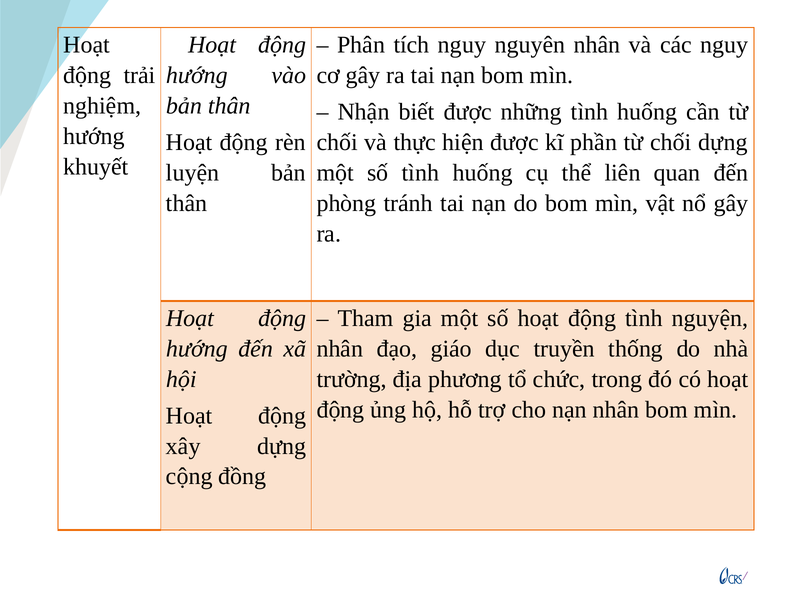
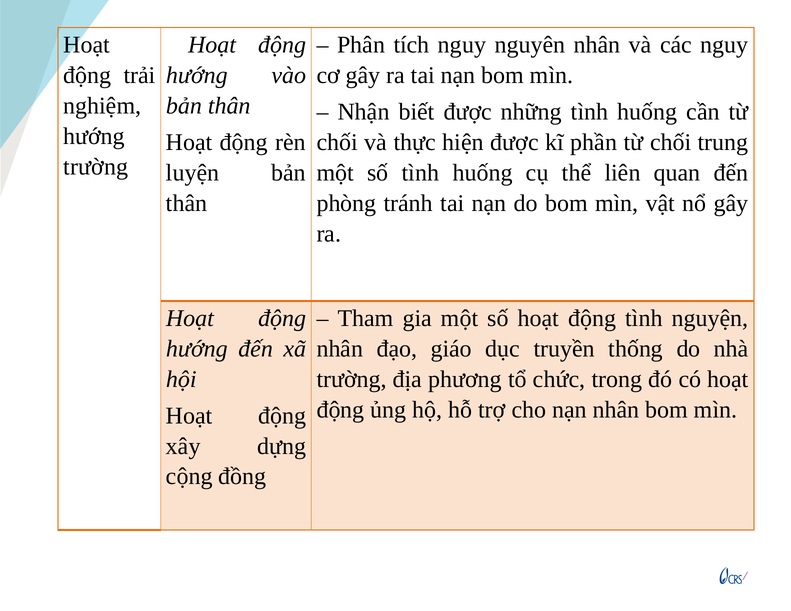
chối dựng: dựng -> trung (723, 142)
khuyết: khuyết -> trường (96, 167)
